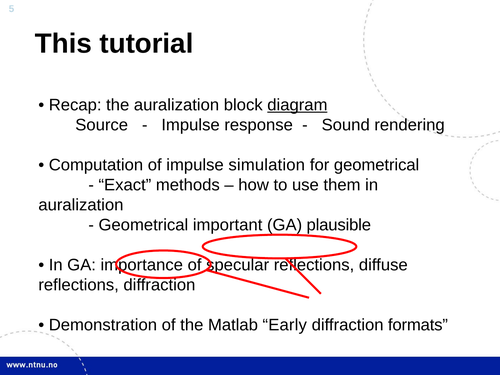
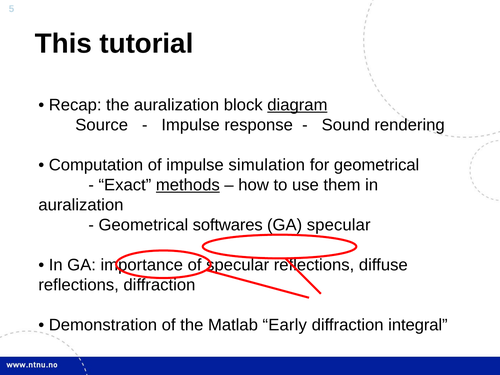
methods underline: none -> present (188, 185)
important: important -> softwares (228, 225)
GA plausible: plausible -> specular (339, 225)
formats: formats -> integral (418, 325)
